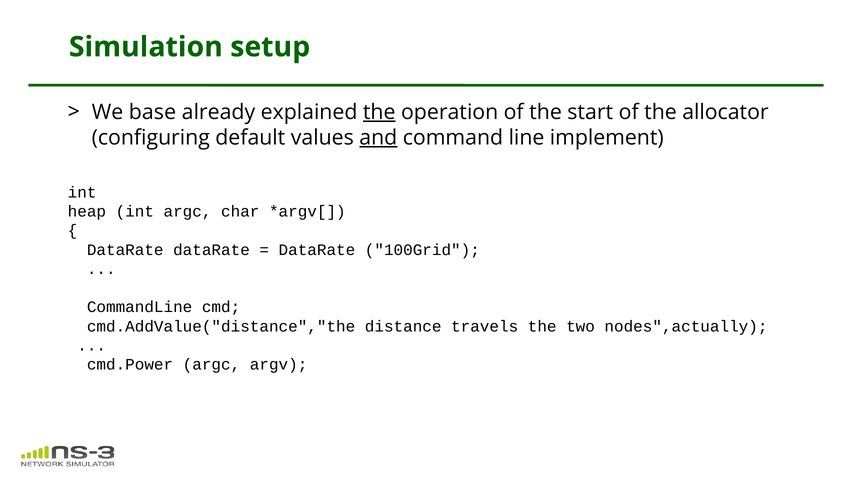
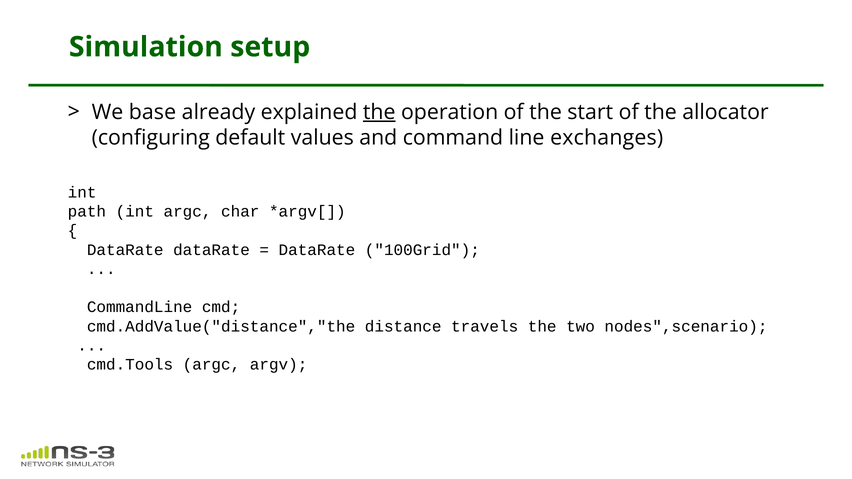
and underline: present -> none (378, 138)
implement: implement -> exchanges (607, 138)
heap: heap -> path (87, 212)
nodes",actually: nodes",actually -> nodes",scenario (686, 327)
cmd.Power: cmd.Power -> cmd.Tools (130, 365)
